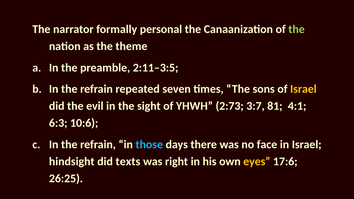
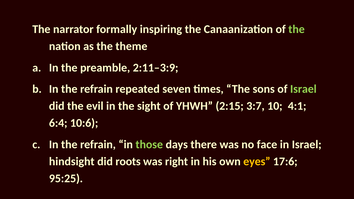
personal: personal -> inspiring (161, 29)
2:11–3:5: 2:11–3:5 -> 2:11–3:9 (156, 68)
Israel colour: yellow -> light green (303, 89)
2:73: 2:73 -> 2:15 (230, 106)
81: 81 -> 10 (275, 106)
6:3: 6:3 -> 6:4 (58, 123)
those colour: light blue -> light green (149, 144)
texts: texts -> roots (128, 161)
26:25: 26:25 -> 95:25 (66, 178)
